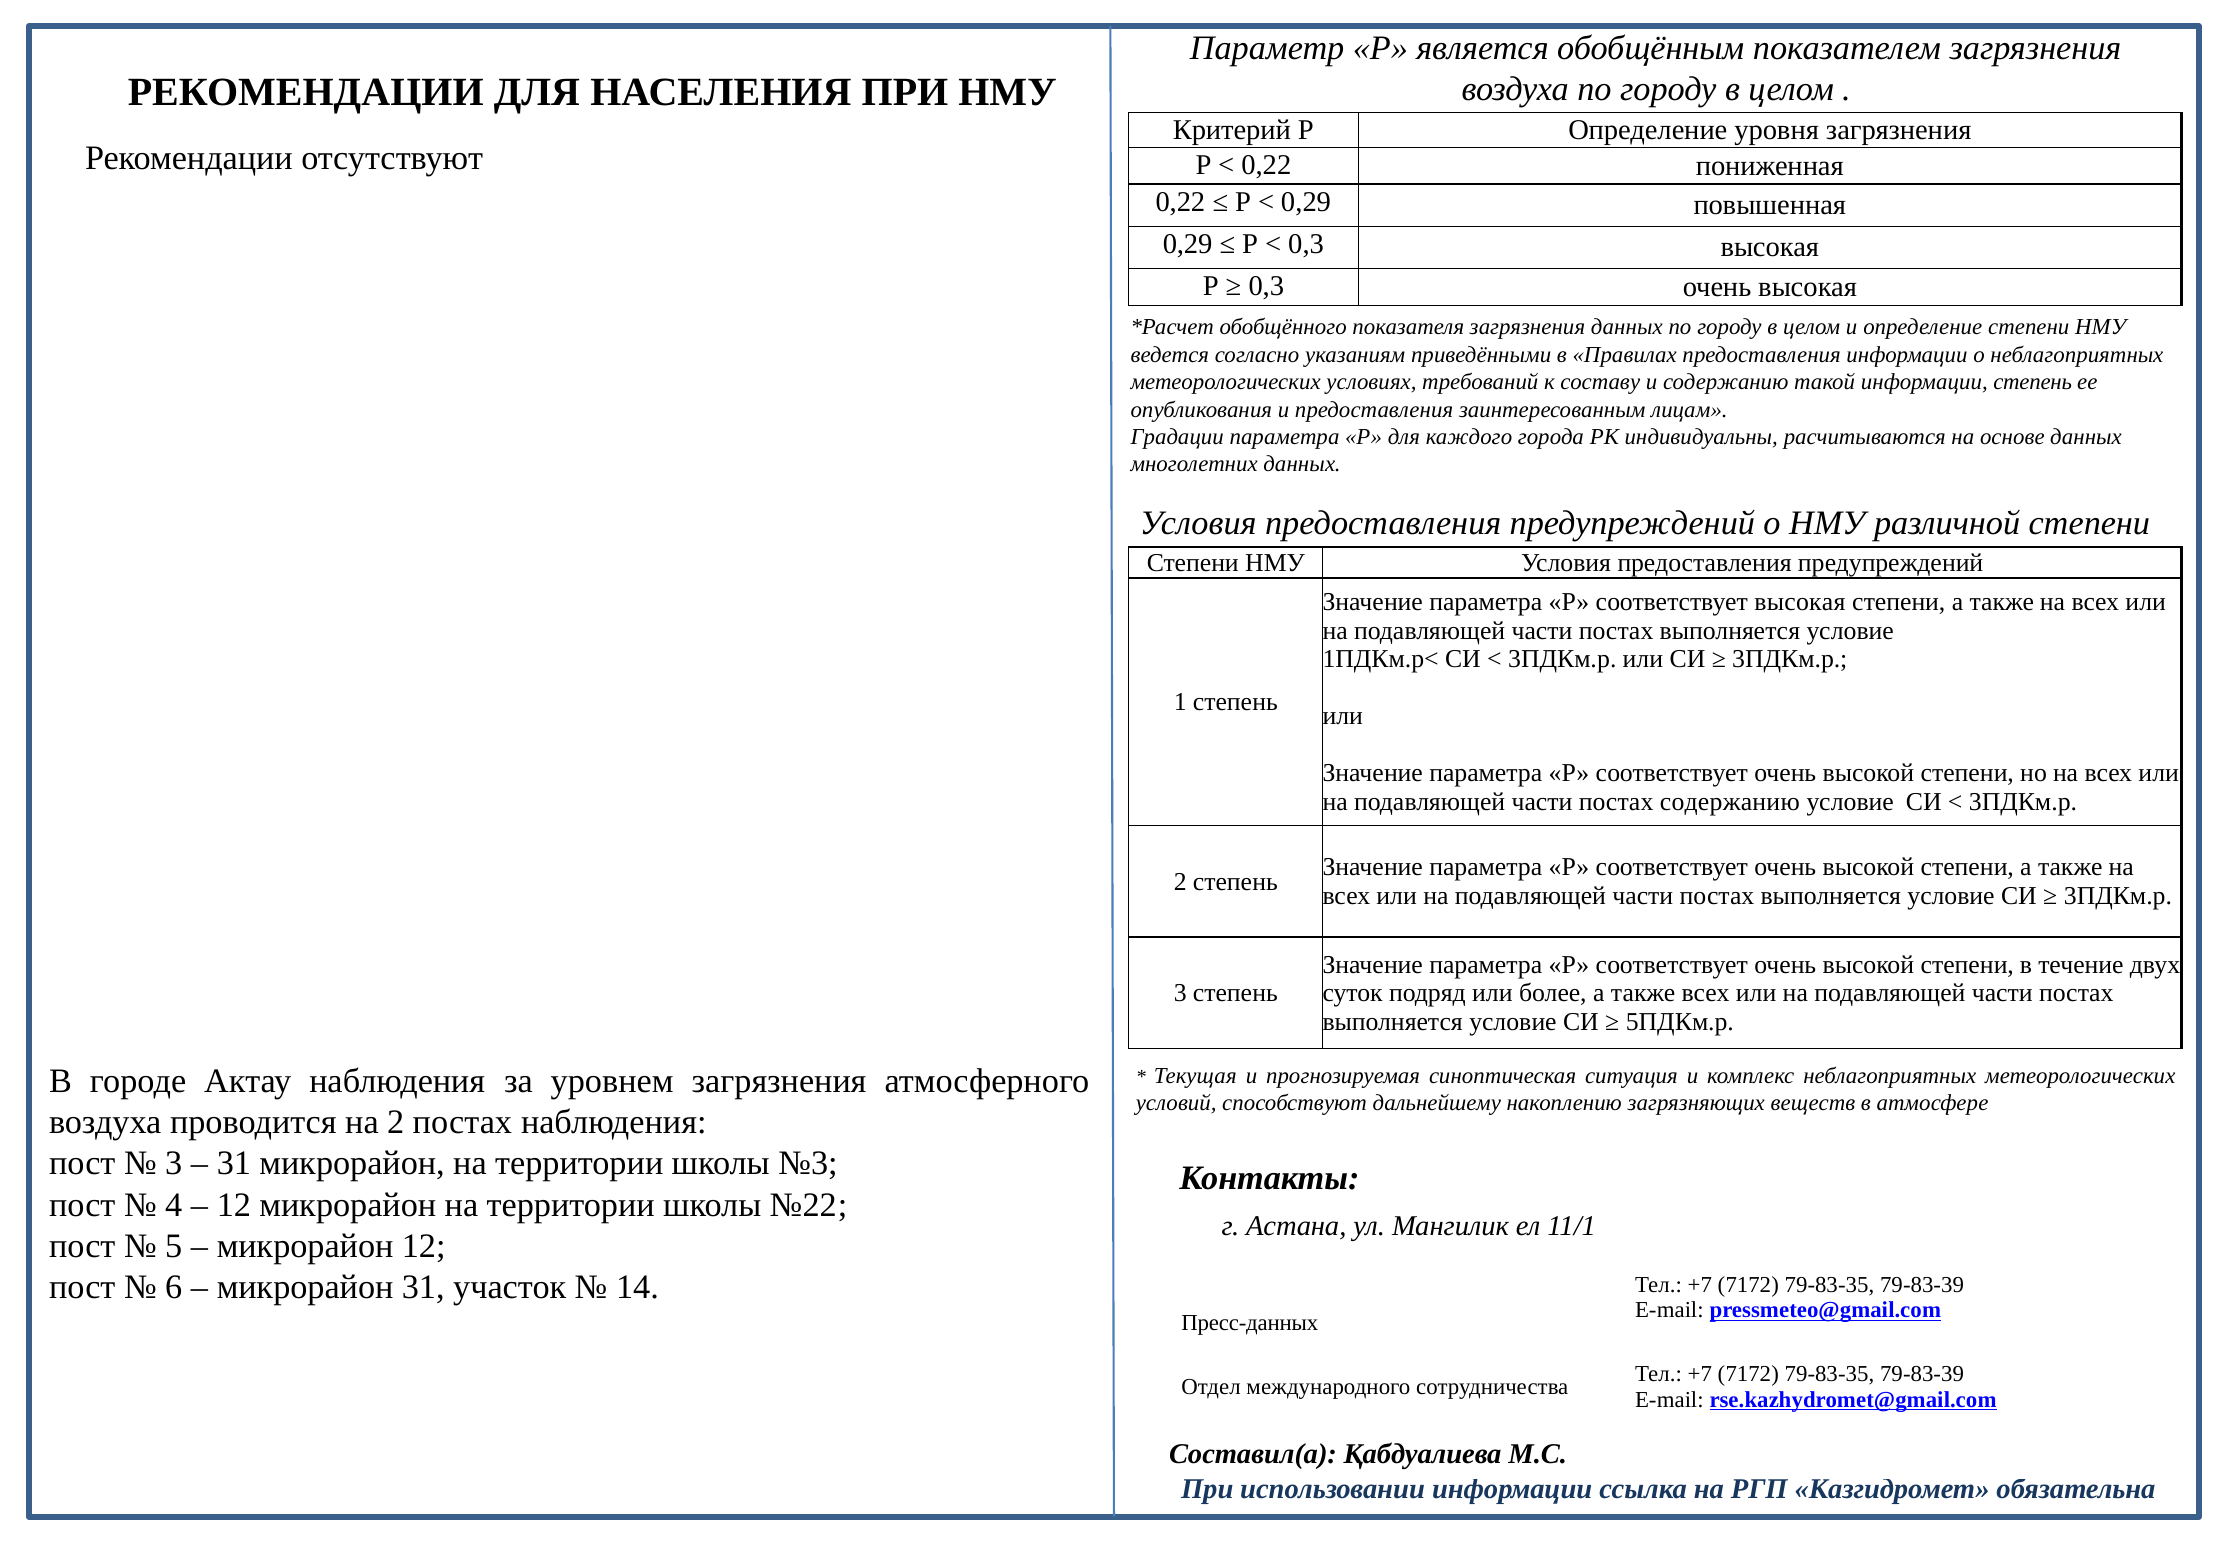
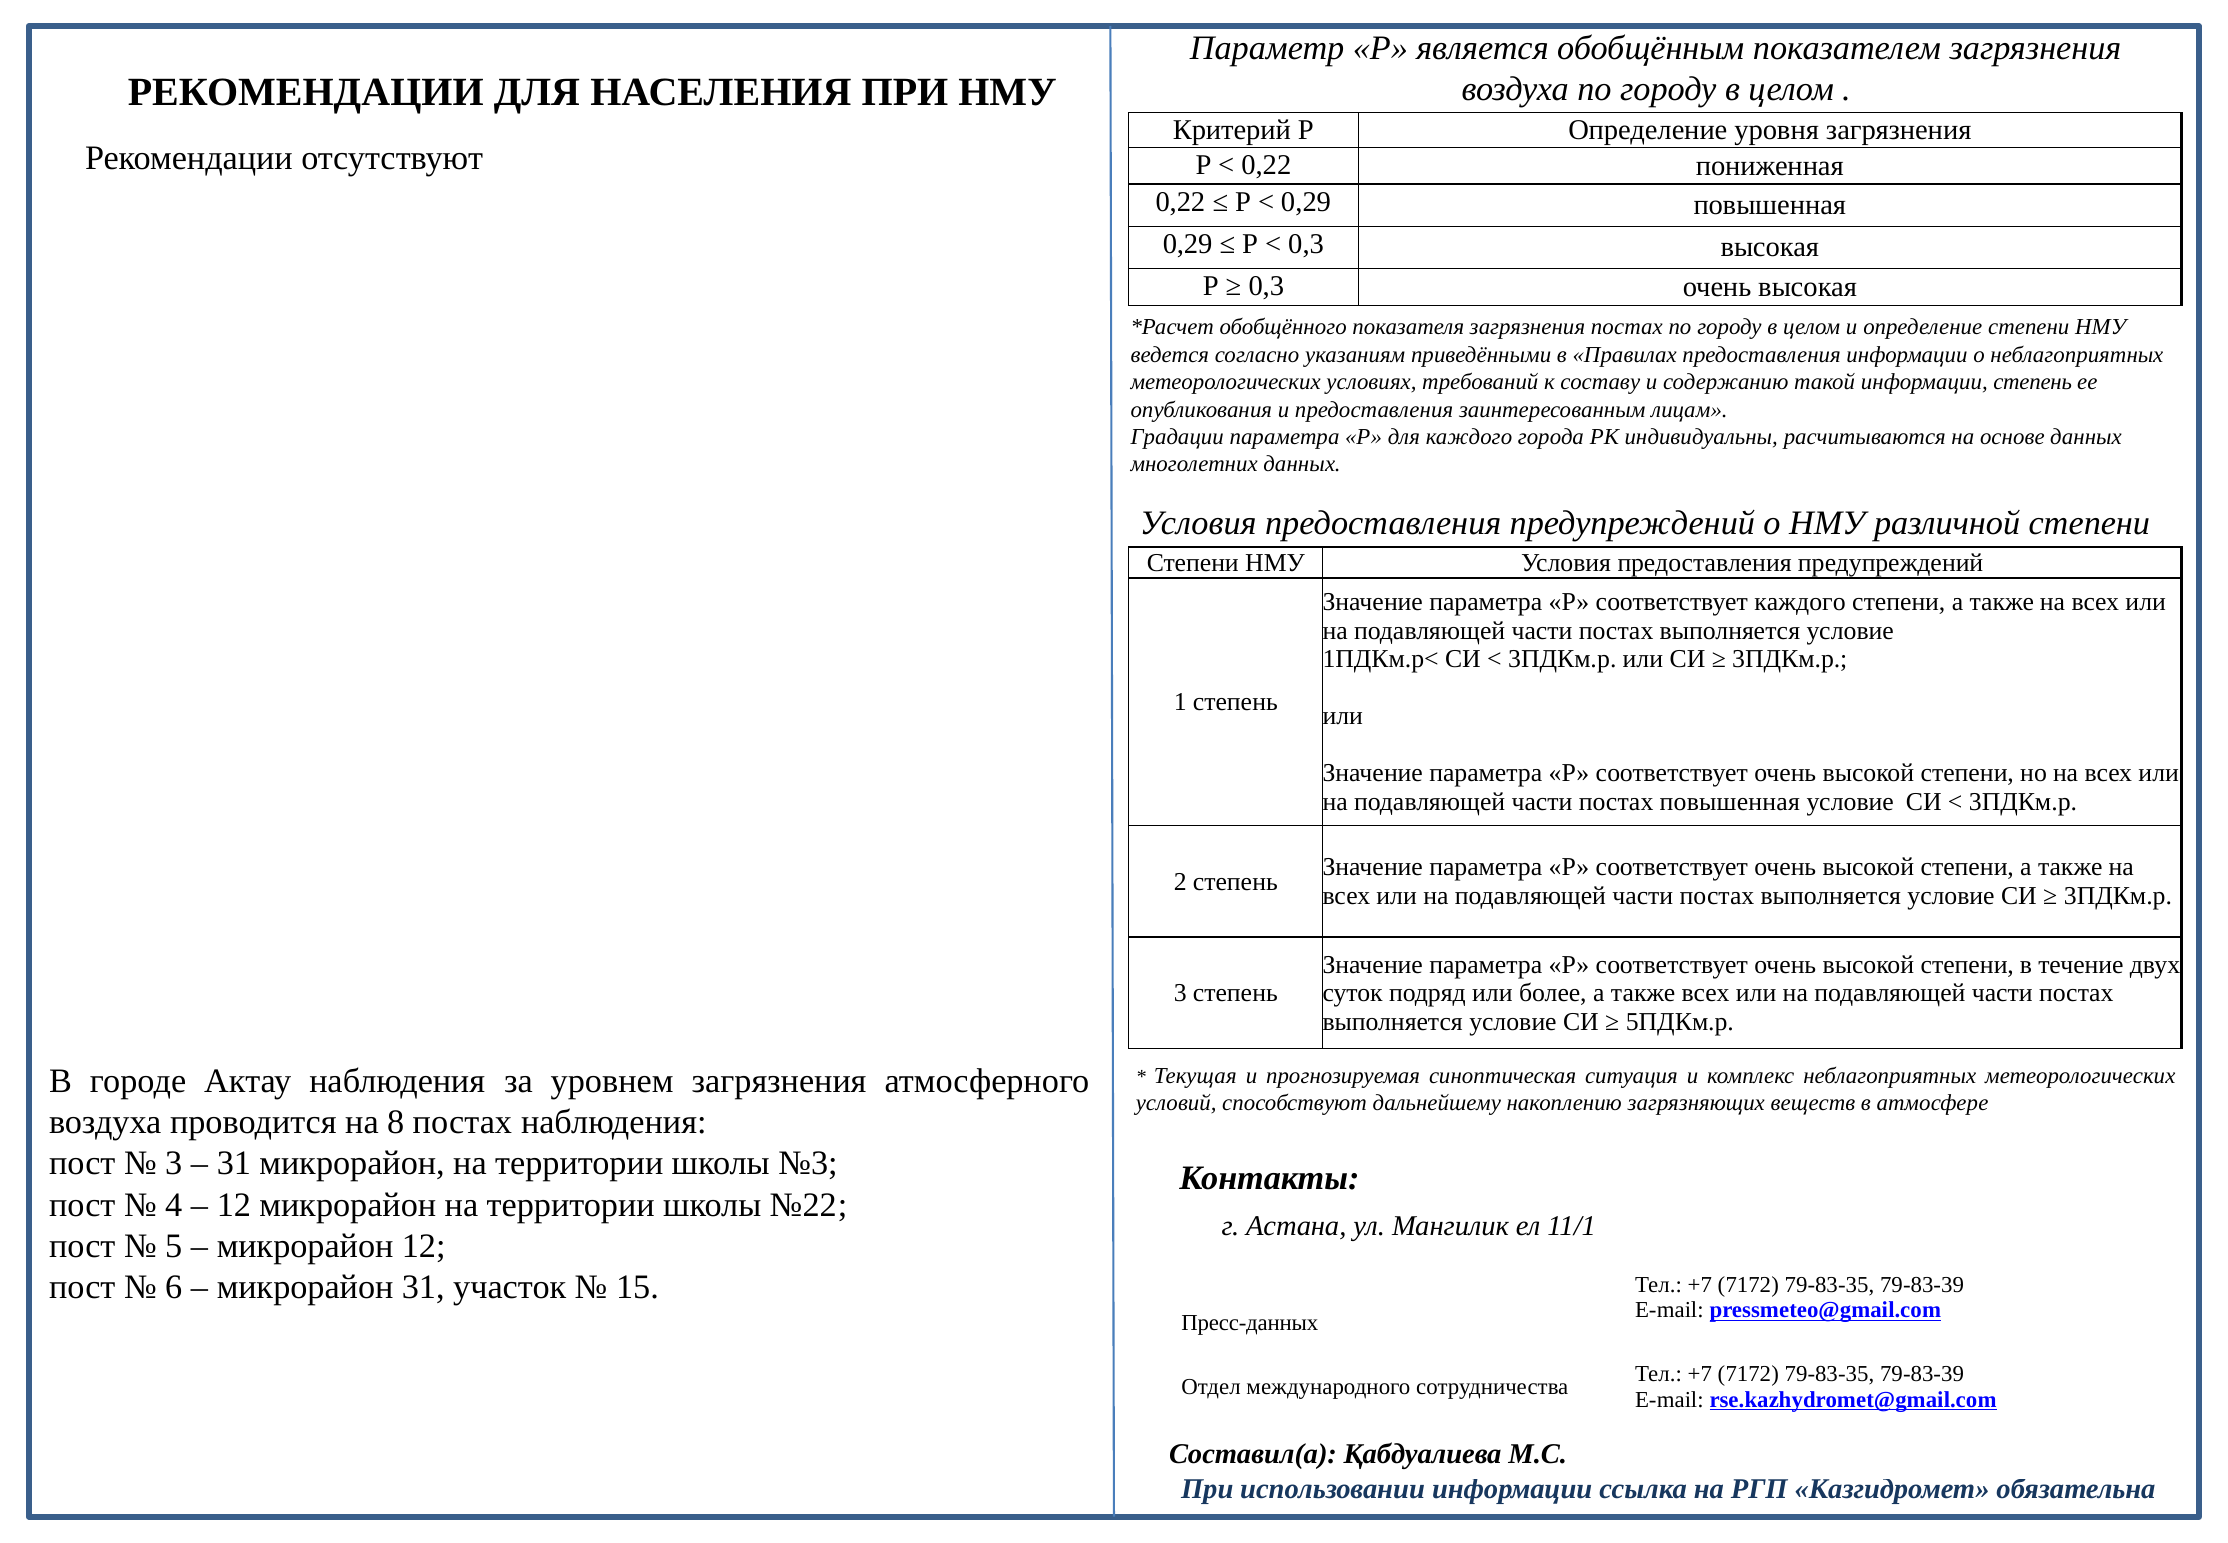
загрязнения данных: данных -> постах (1627, 327)
соответствует высокая: высокая -> каждого (1800, 602)
постах содержанию: содержанию -> повышенная (1730, 802)
на 2: 2 -> 8 (396, 1122)
14: 14 -> 15 (637, 1287)
